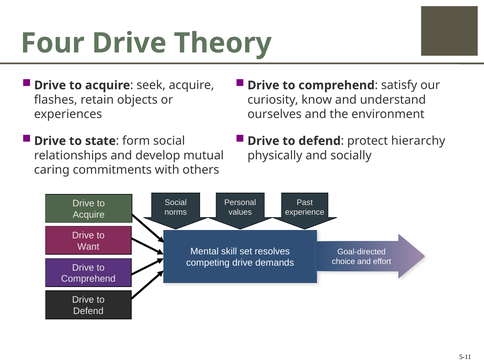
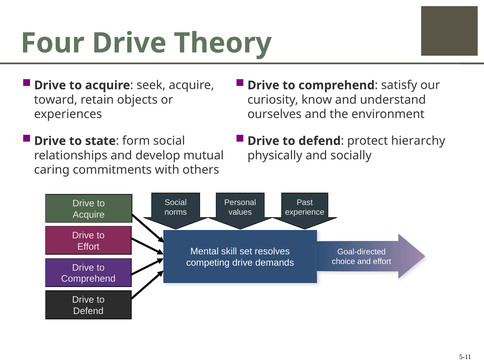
flashes: flashes -> toward (56, 100)
Want: Want -> Effort (88, 247)
